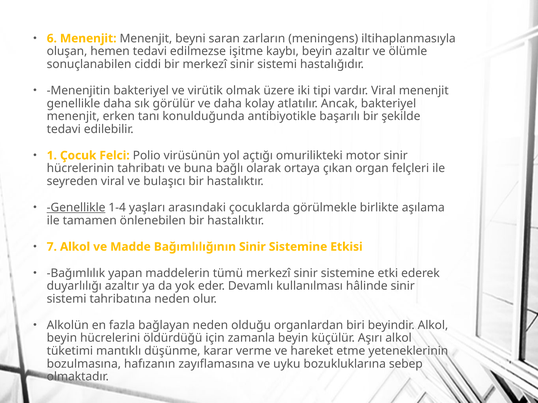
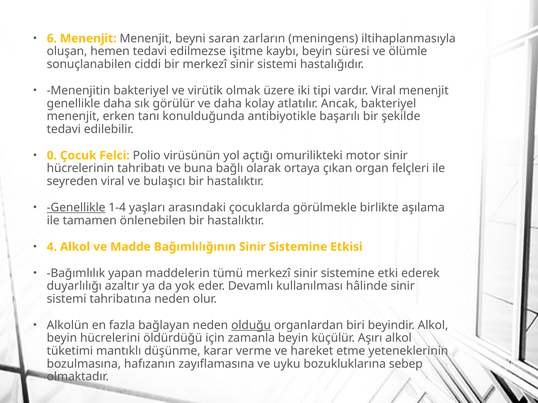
beyin azaltır: azaltır -> süresi (352, 51)
1: 1 -> 0 (52, 156)
7: 7 -> 4 (52, 247)
olduğu underline: none -> present (251, 326)
